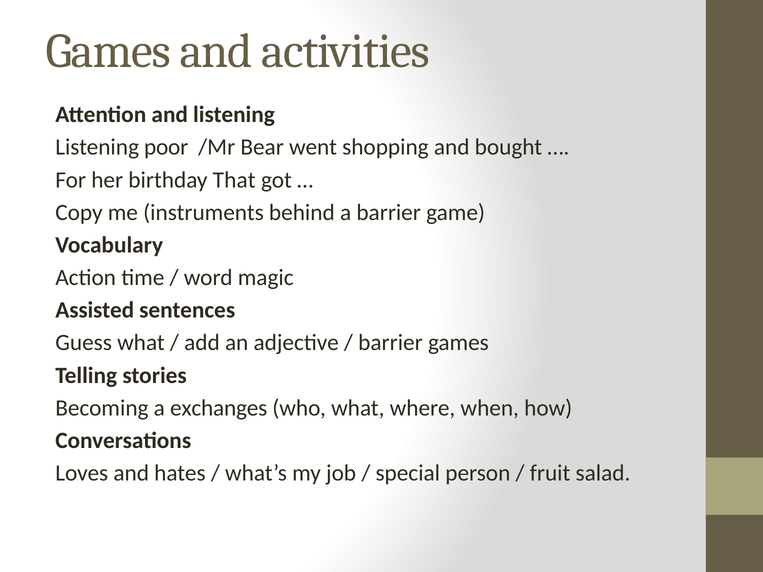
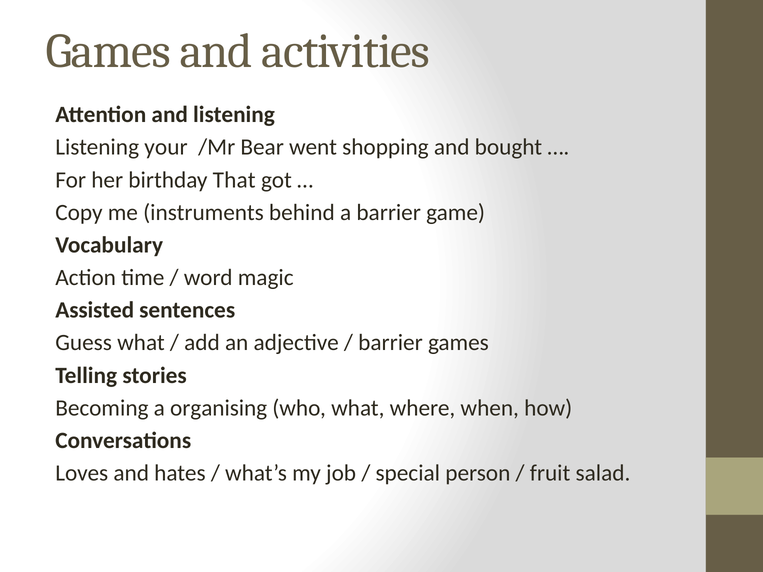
poor: poor -> your (166, 147)
exchanges: exchanges -> organising (219, 408)
